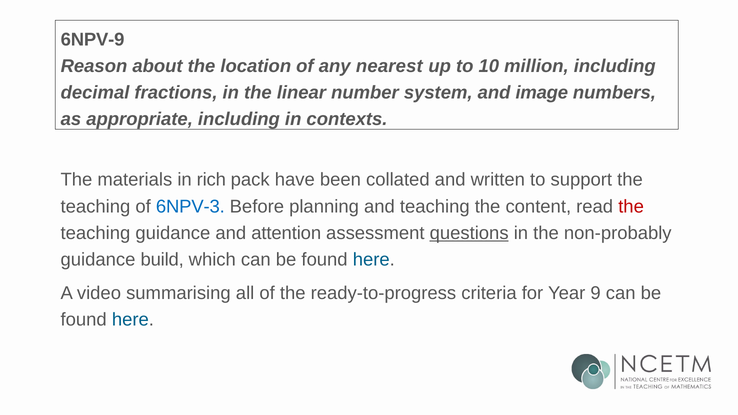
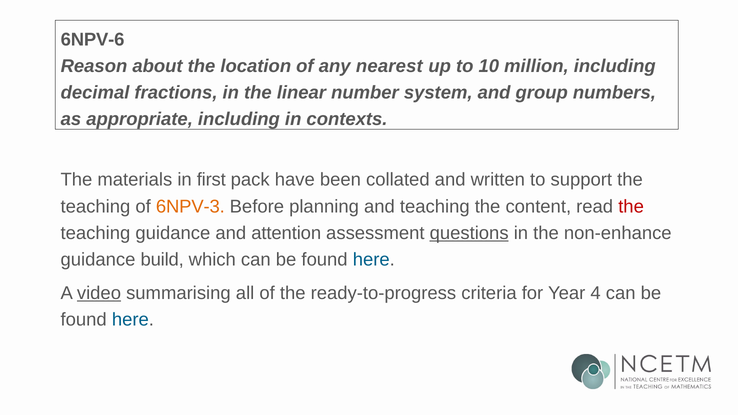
6NPV-9: 6NPV-9 -> 6NPV-6 (93, 40)
image: image -> group (542, 93)
rich: rich -> first (211, 180)
6NPV-3 colour: blue -> orange (190, 207)
non-probably: non-probably -> non-enhance (618, 233)
video underline: none -> present (99, 293)
9: 9 -> 4 (596, 293)
